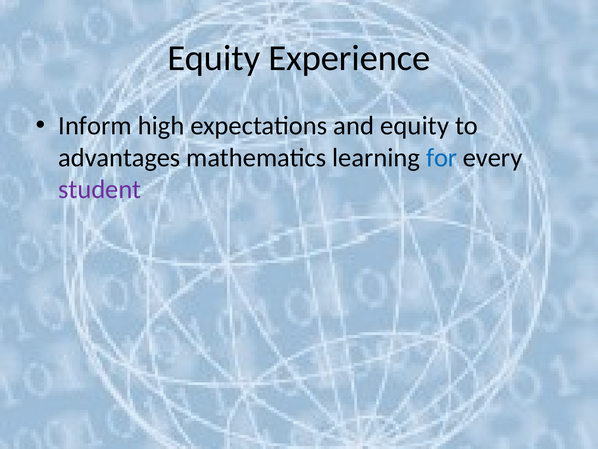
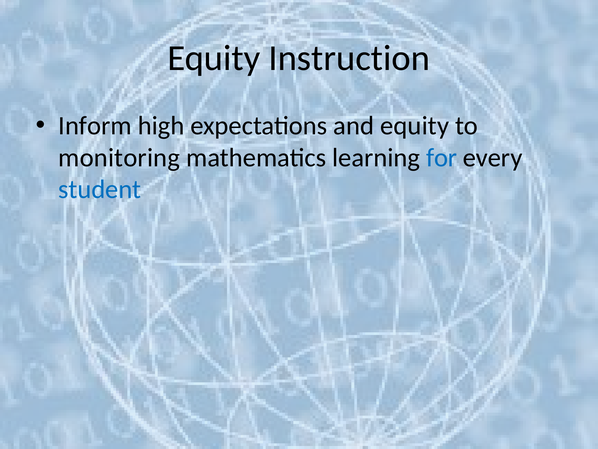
Experience: Experience -> Instruction (349, 58)
advantages: advantages -> monitoring (119, 157)
student colour: purple -> blue (100, 189)
